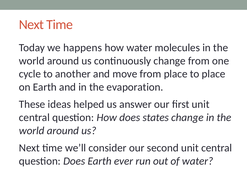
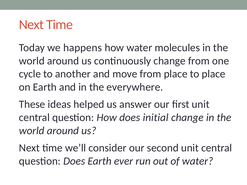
evaporation: evaporation -> everywhere (135, 87)
states: states -> initial (156, 118)
